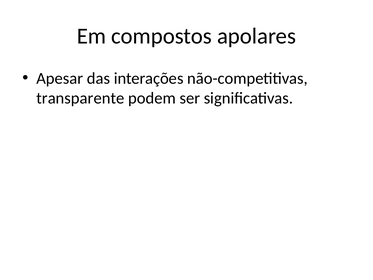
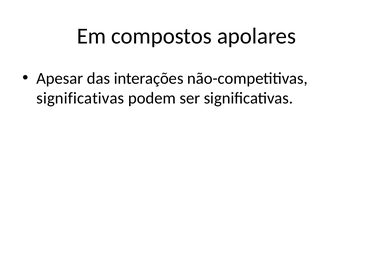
transparente: transparente -> significativas (80, 98)
